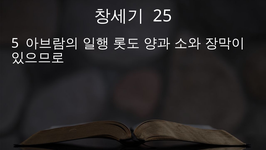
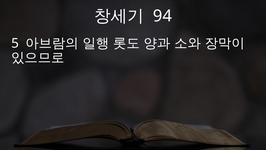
25: 25 -> 94 (162, 16)
